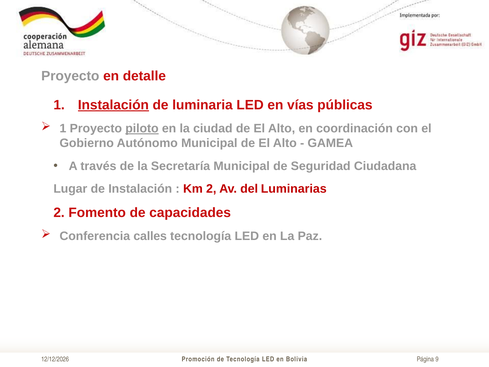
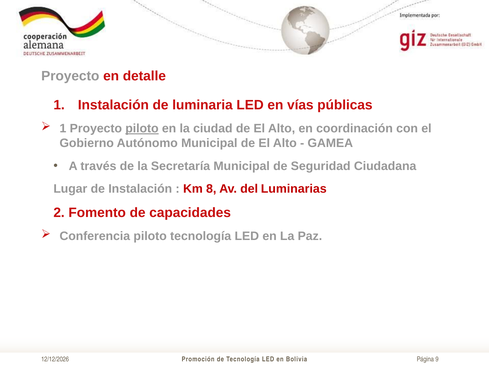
Instalación underline: present -> none (113, 105)
Km 2: 2 -> 8 (211, 189)
Conferencia calles: calles -> piloto (150, 236)
